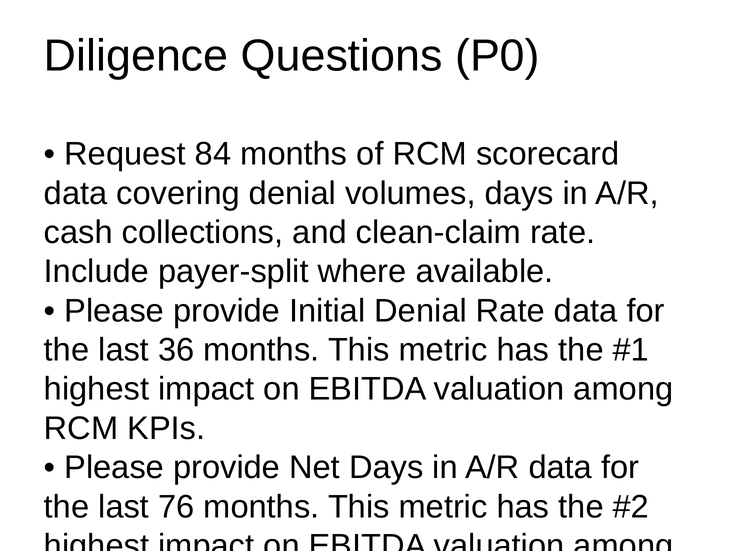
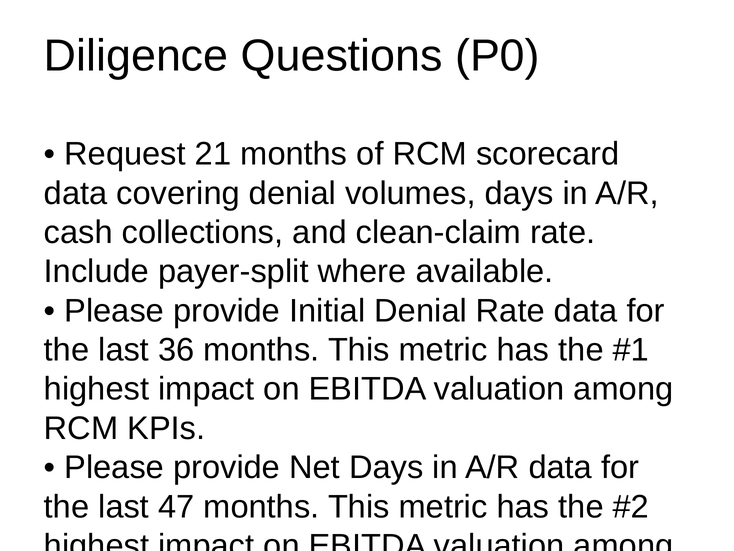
84: 84 -> 21 (213, 154)
76: 76 -> 47 (176, 506)
